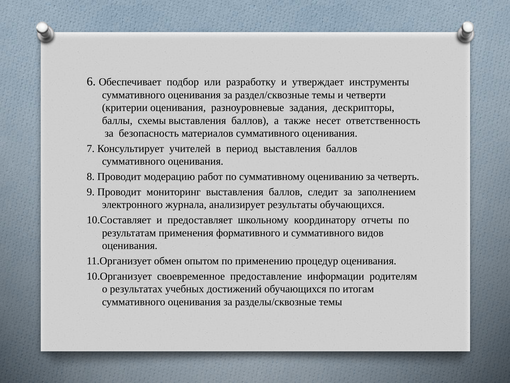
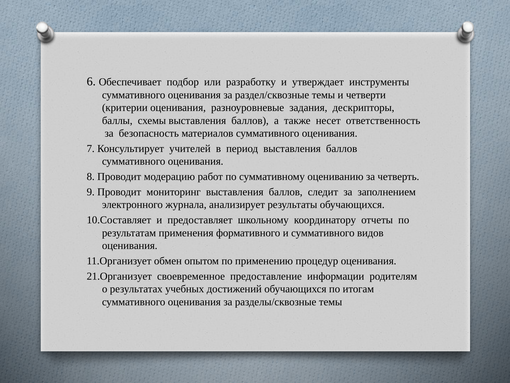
10.Организует: 10.Организует -> 21.Организует (119, 276)
